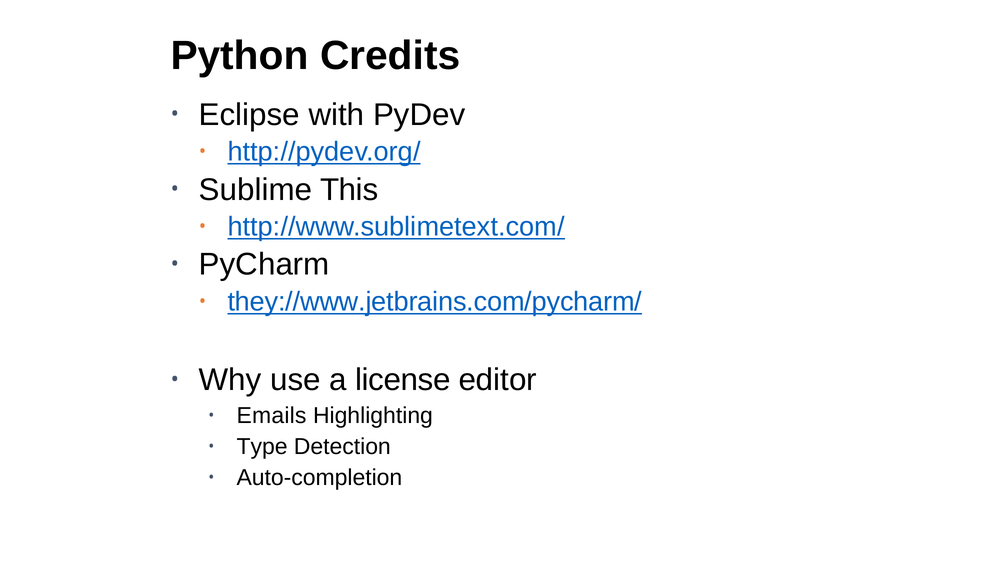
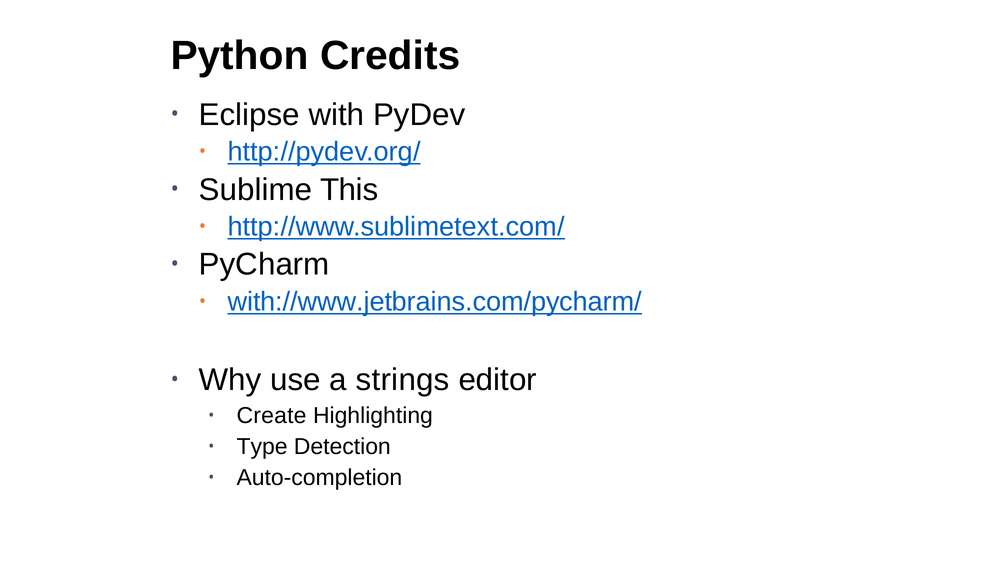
they://www.jetbrains.com/pycharm/: they://www.jetbrains.com/pycharm/ -> with://www.jetbrains.com/pycharm/ (435, 302)
license: license -> strings (403, 380)
Emails: Emails -> Create (272, 415)
